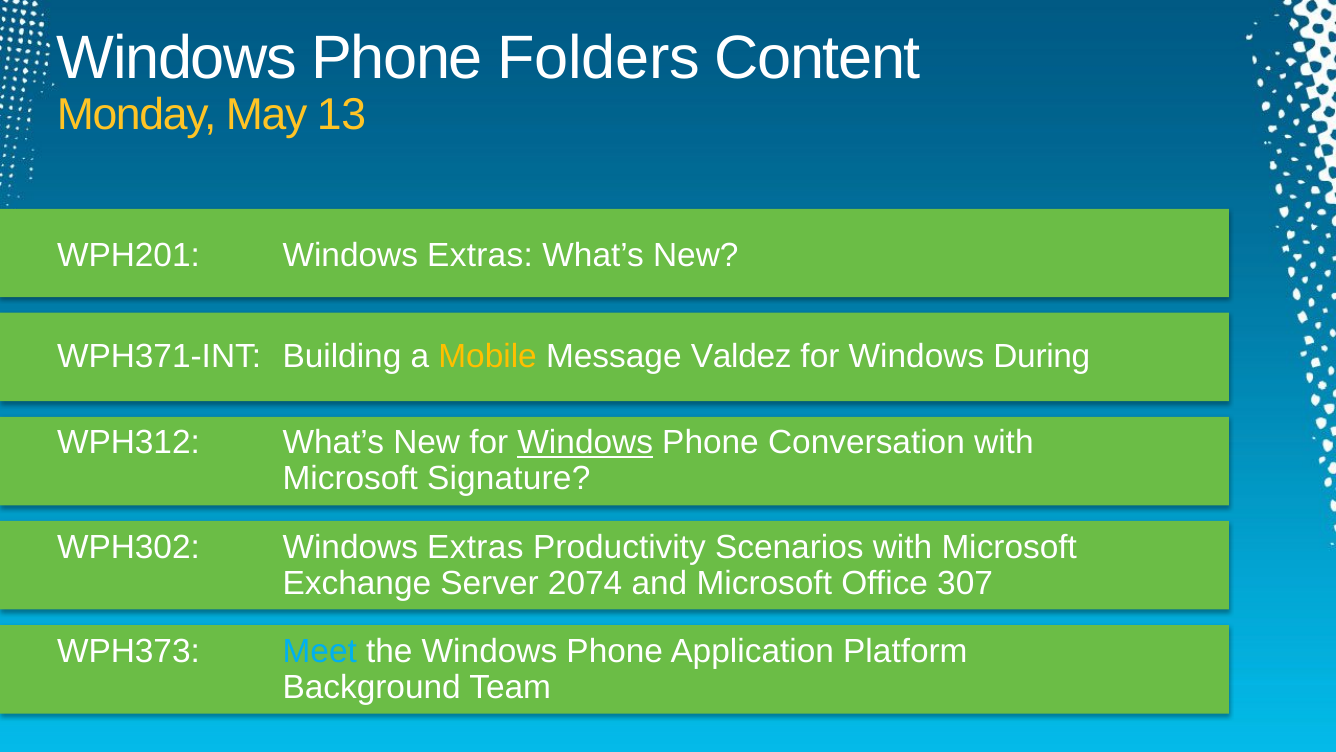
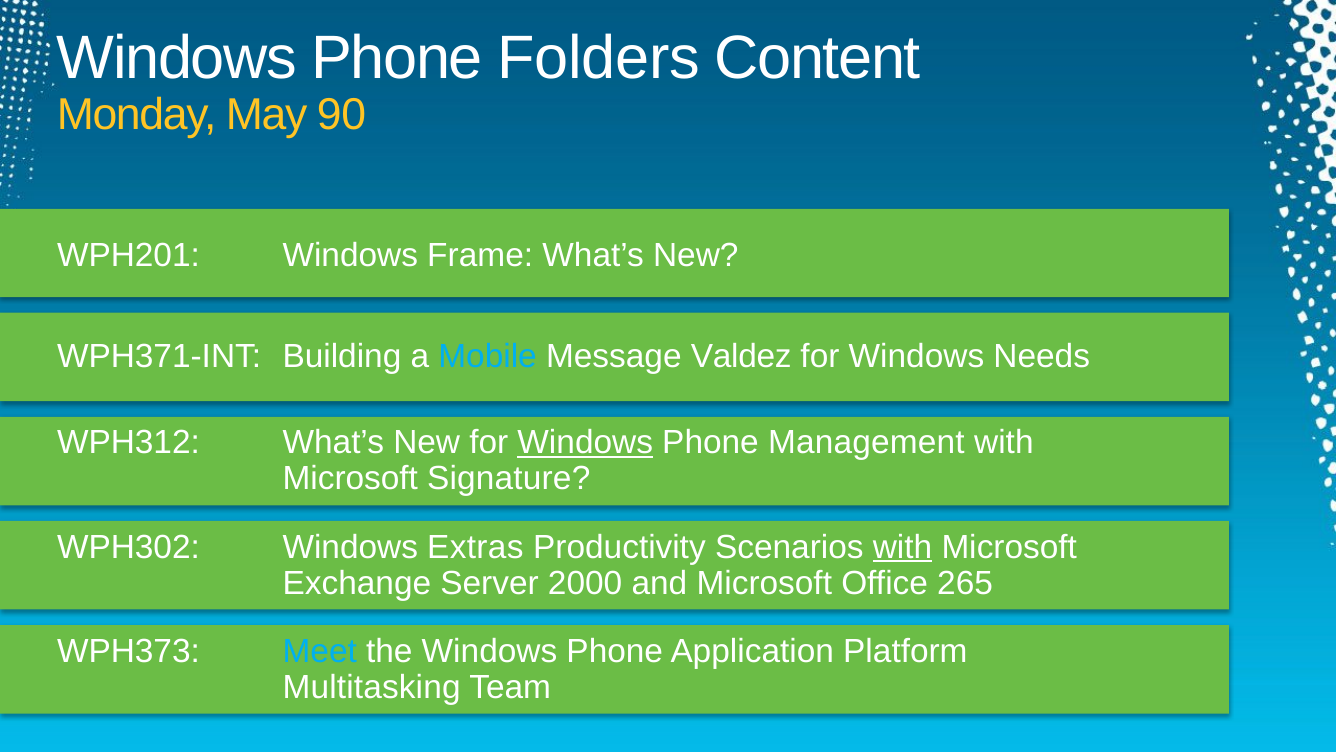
13: 13 -> 90 (341, 115)
WPH201 Windows Extras: Extras -> Frame (480, 255)
Mobile colour: yellow -> light blue (488, 357)
During: During -> Needs (1042, 357)
Conversation: Conversation -> Management (866, 443)
with underline: none -> present (903, 547)
2074: 2074 -> 2000 (585, 583)
307: 307 -> 265 (965, 583)
Background: Background -> Multitasking (372, 687)
